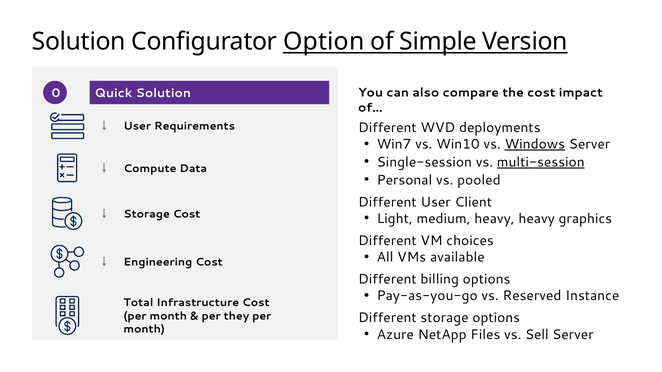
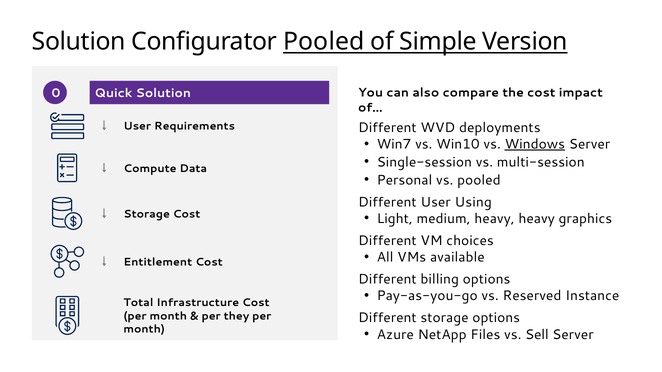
Configurator Option: Option -> Pooled (324, 41)
multi-session underline: present -> none (541, 162)
Client: Client -> Using (473, 202)
Engineering: Engineering -> Entitlement (158, 262)
